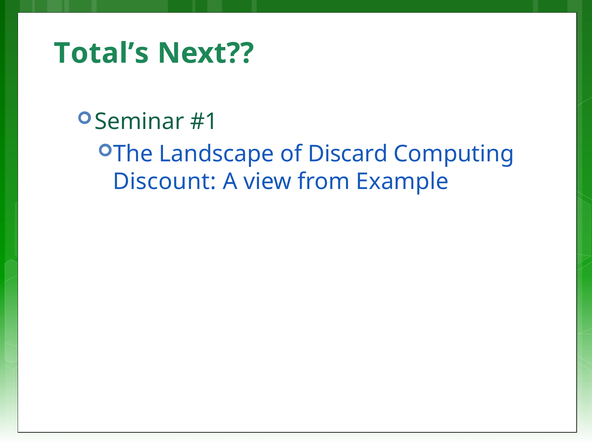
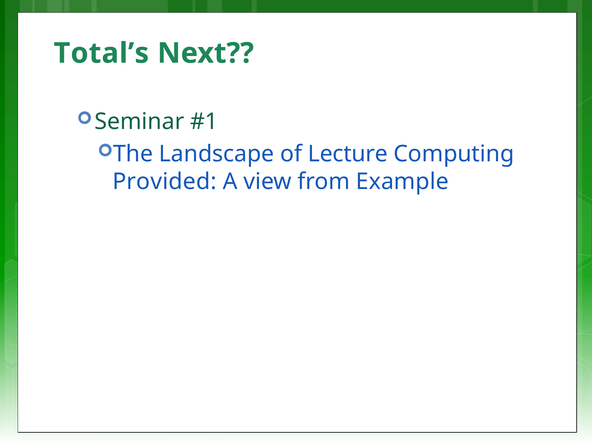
Discard: Discard -> Lecture (348, 154)
Discount: Discount -> Provided (165, 182)
